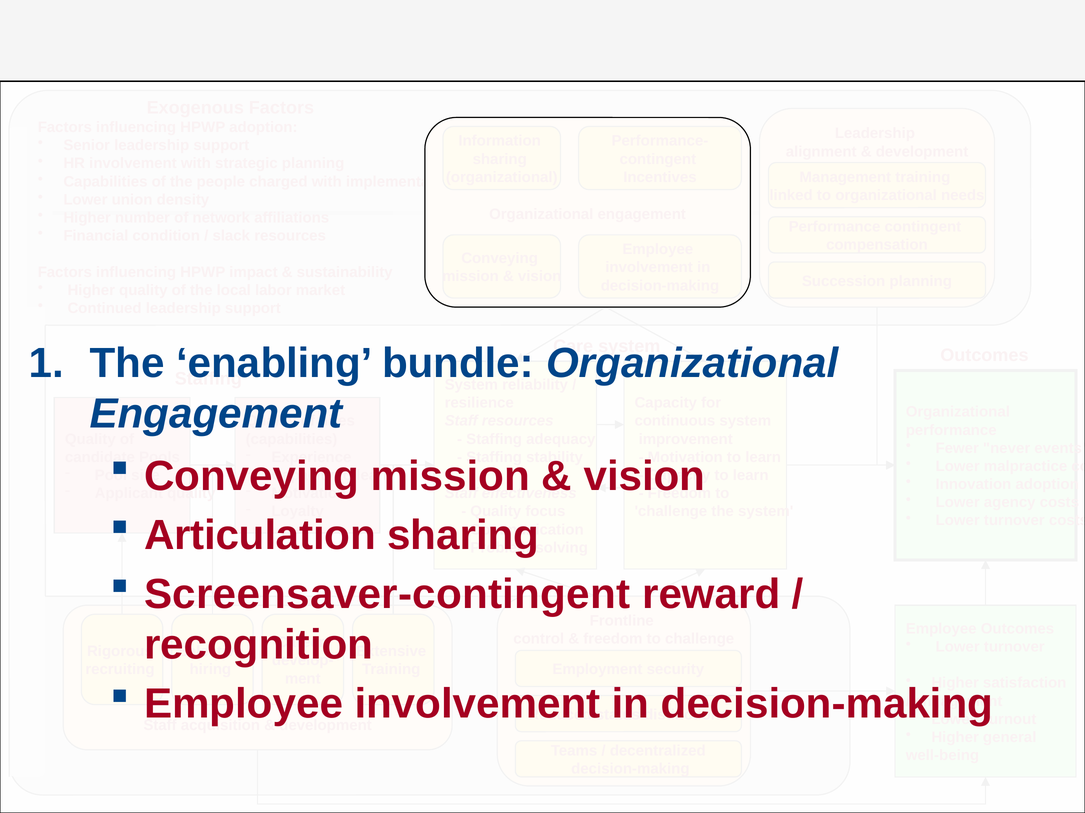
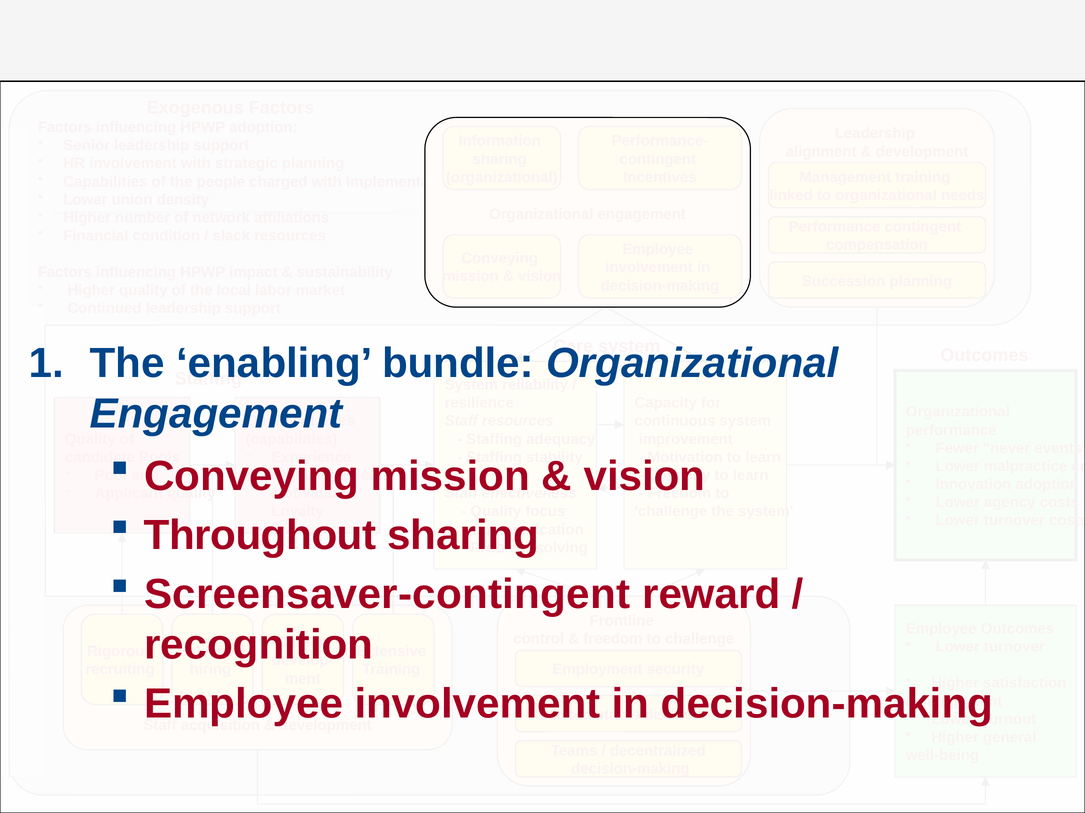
Articulation: Articulation -> Throughout (260, 536)
